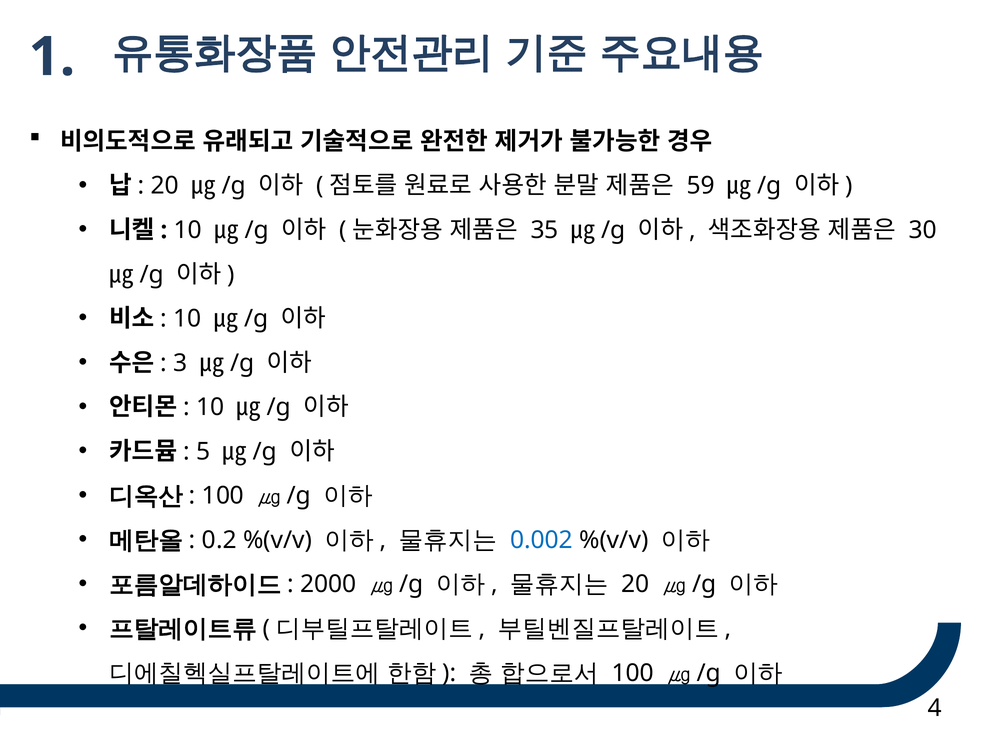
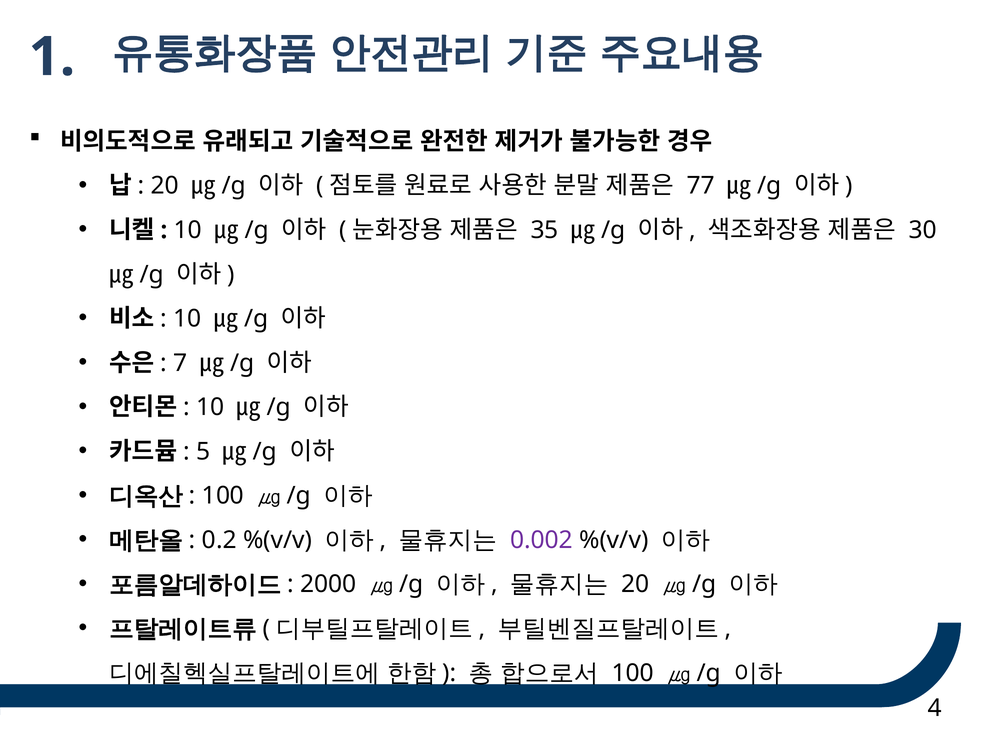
59: 59 -> 77 (701, 186)
3: 3 -> 7 (180, 363)
0.002 colour: blue -> purple (541, 540)
